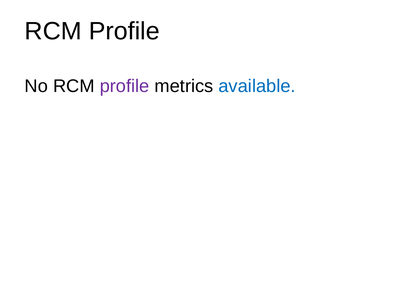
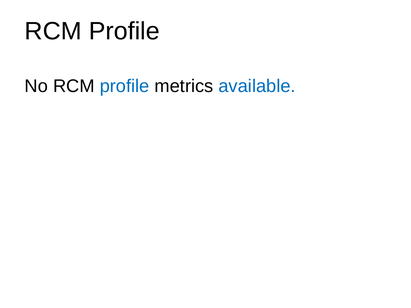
profile colour: purple -> blue (125, 86)
